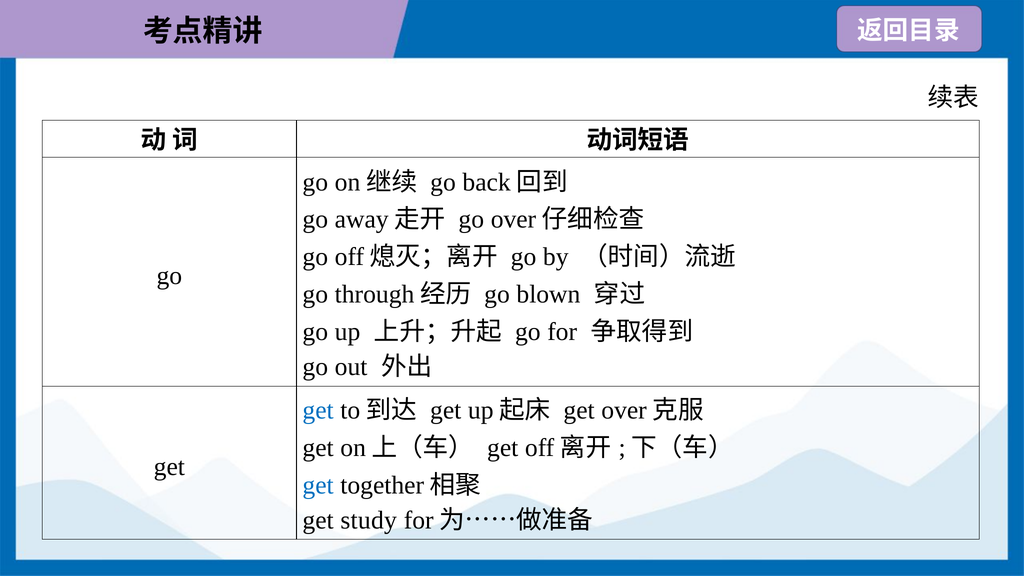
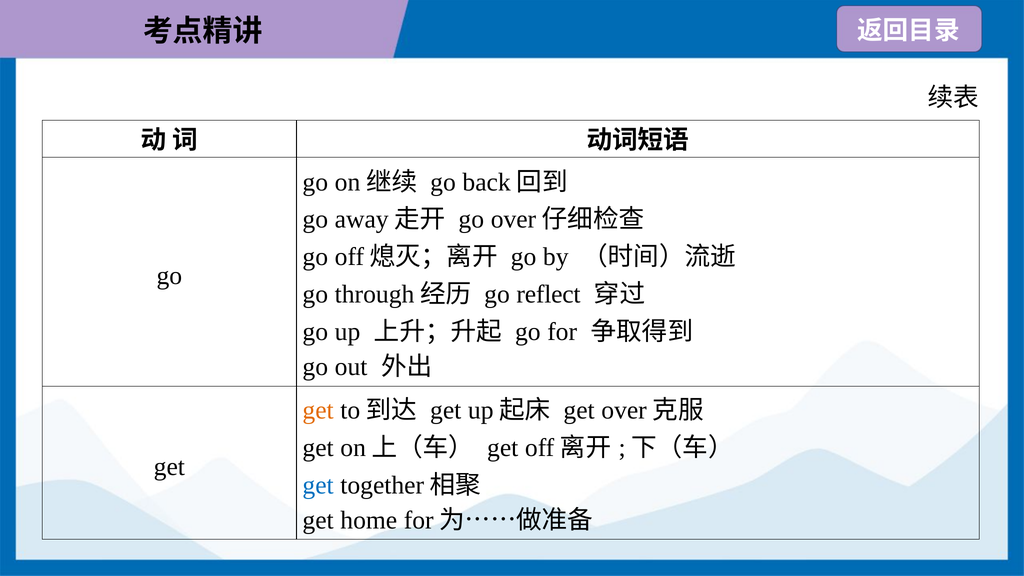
blown: blown -> reflect (549, 294)
get colour: blue -> orange (318, 410)
study: study -> home (369, 520)
